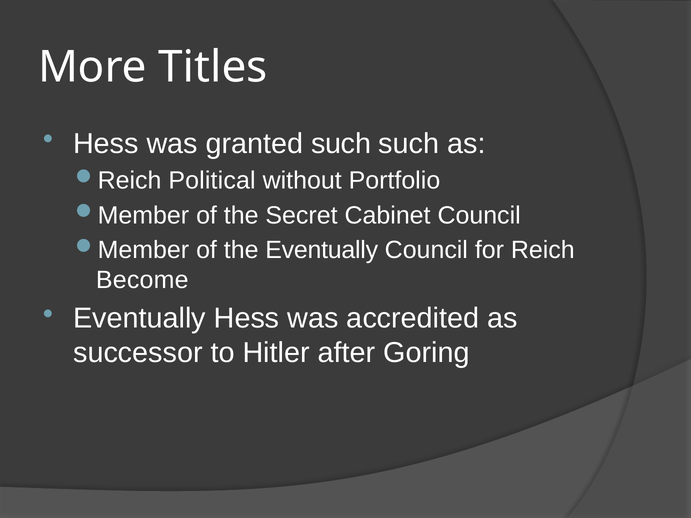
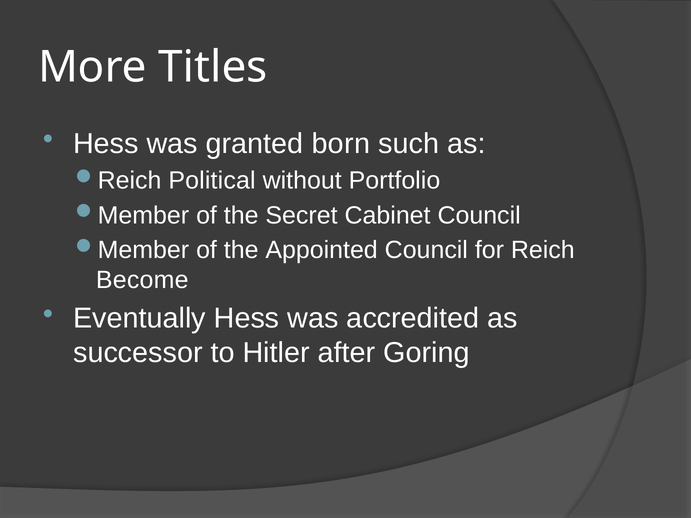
granted such: such -> born (341, 144)
the Eventually: Eventually -> Appointed (322, 250)
